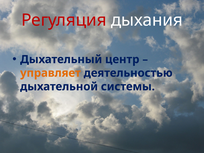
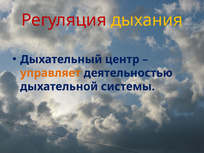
дыхания colour: white -> yellow (147, 20)
